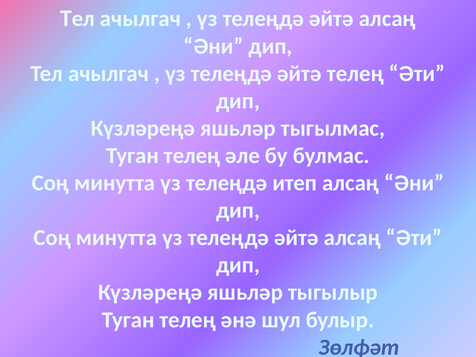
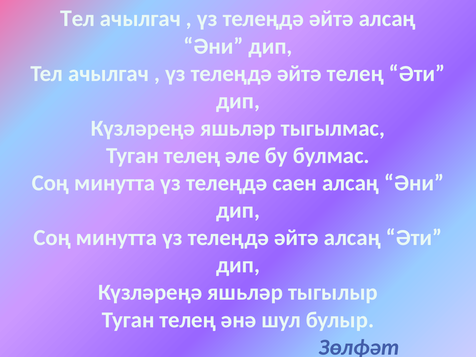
итеп: итеп -> саен (295, 183)
